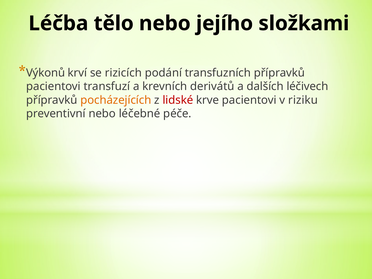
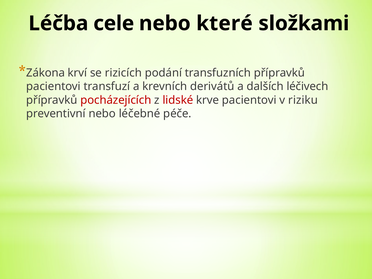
tělo: tělo -> cele (114, 23)
jejího: jejího -> které (224, 23)
Výkonů: Výkonů -> Zákona (46, 73)
pocházejících colour: orange -> red (116, 100)
